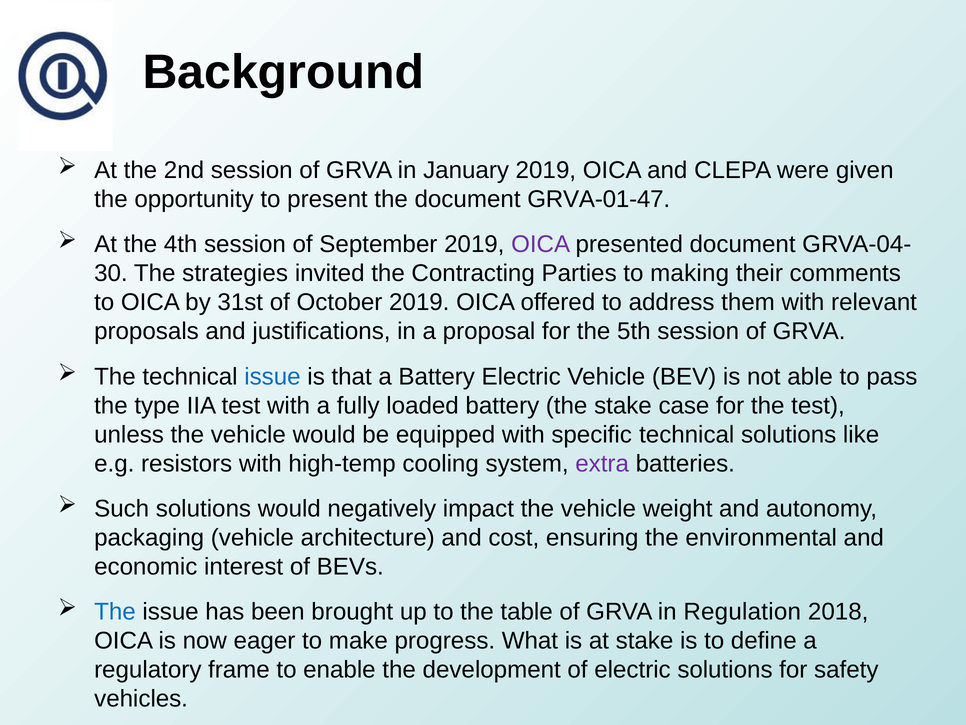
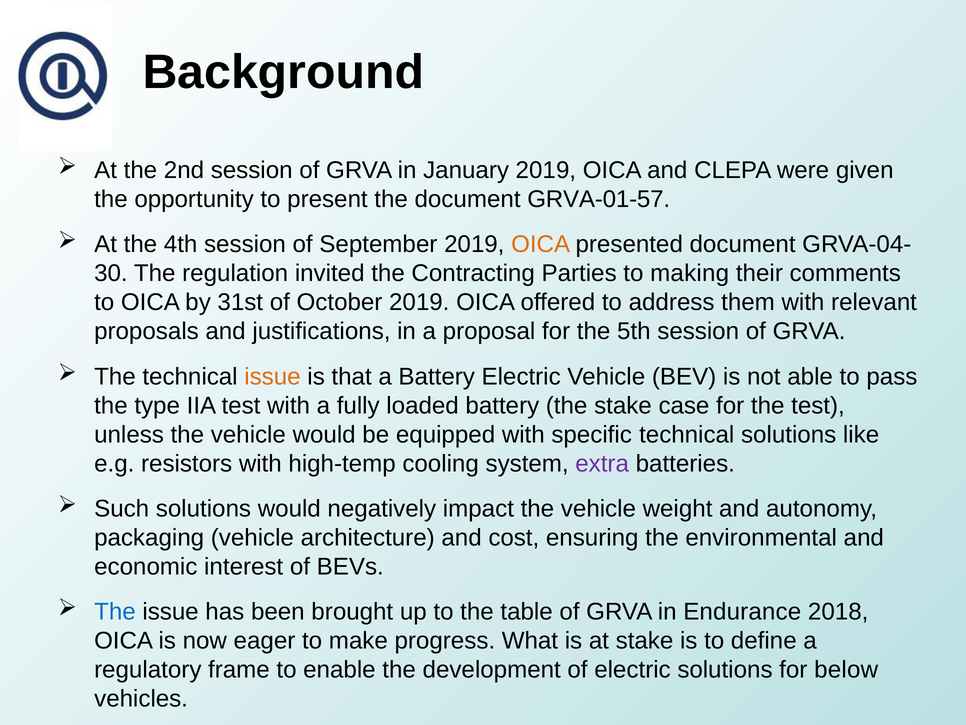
GRVA-01-47: GRVA-01-47 -> GRVA-01-57 (599, 199)
OICA colour: purple -> orange (541, 244)
strategies: strategies -> regulation (235, 273)
issue colour: blue -> orange (272, 376)
Regulation: Regulation -> Endurance (742, 611)
safety: safety -> below (846, 669)
